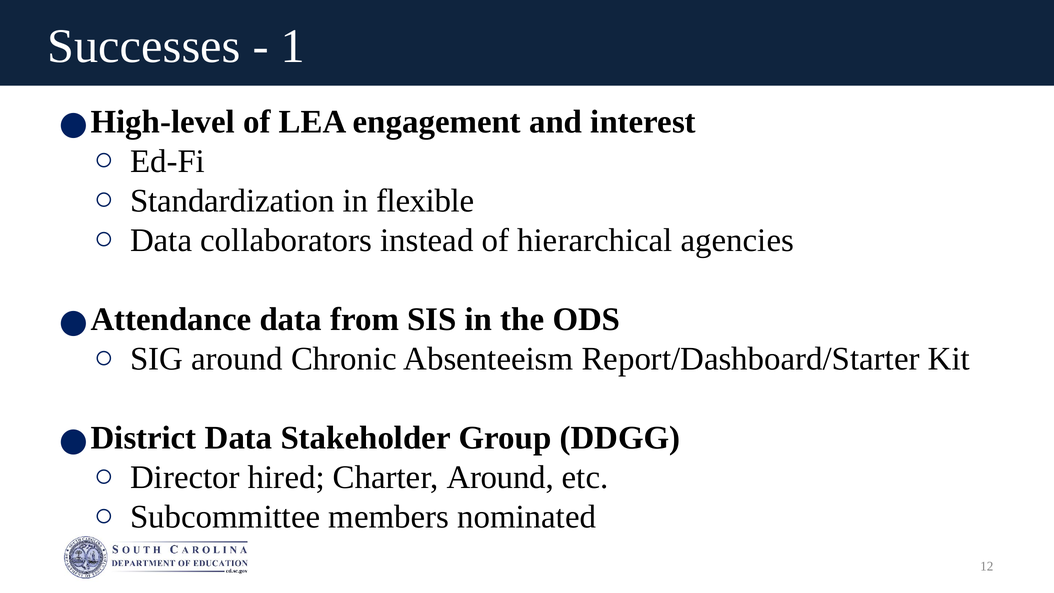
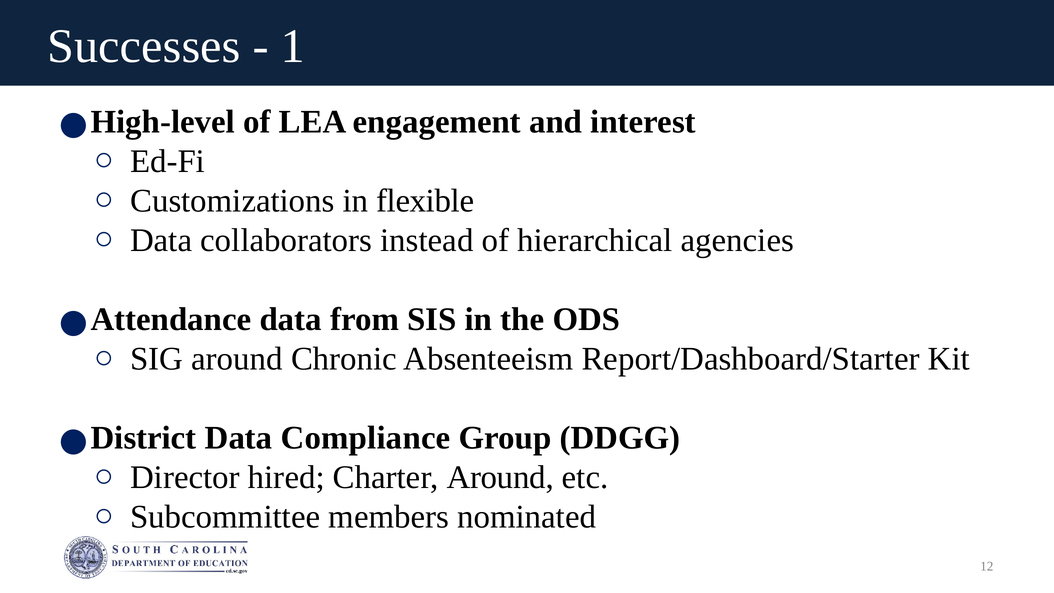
Standardization: Standardization -> Customizations (232, 201)
Stakeholder: Stakeholder -> Compliance (365, 438)
